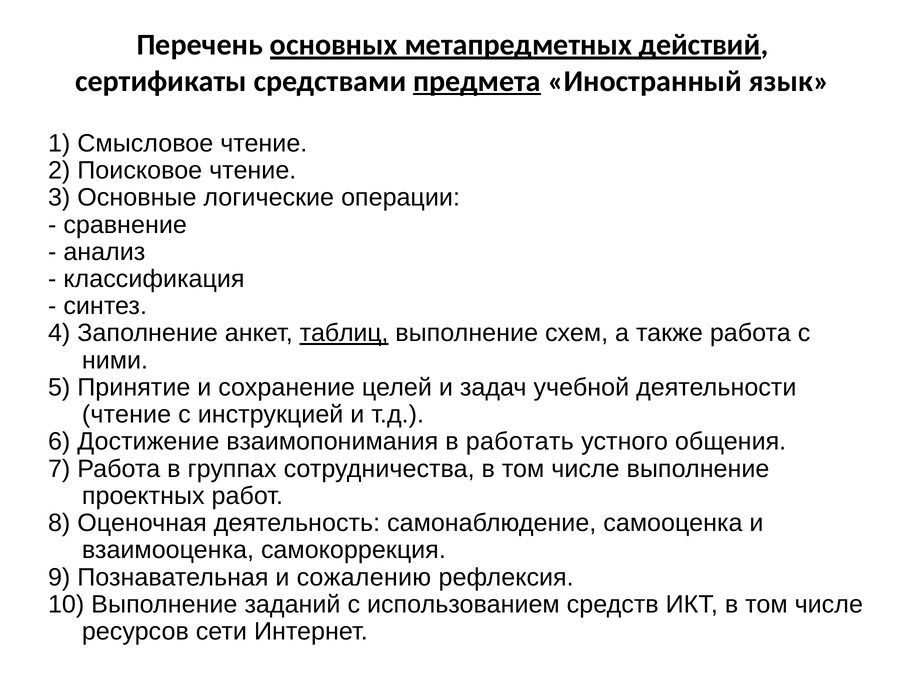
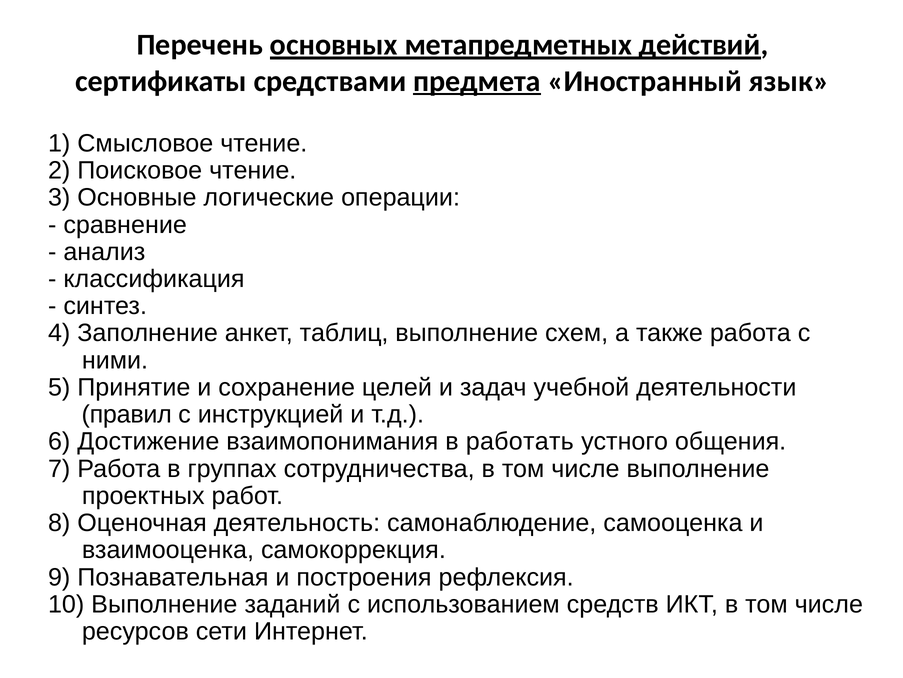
таблиц underline: present -> none (344, 333)
чтение: чтение -> правил (127, 414)
сожалению: сожалению -> построения (364, 577)
